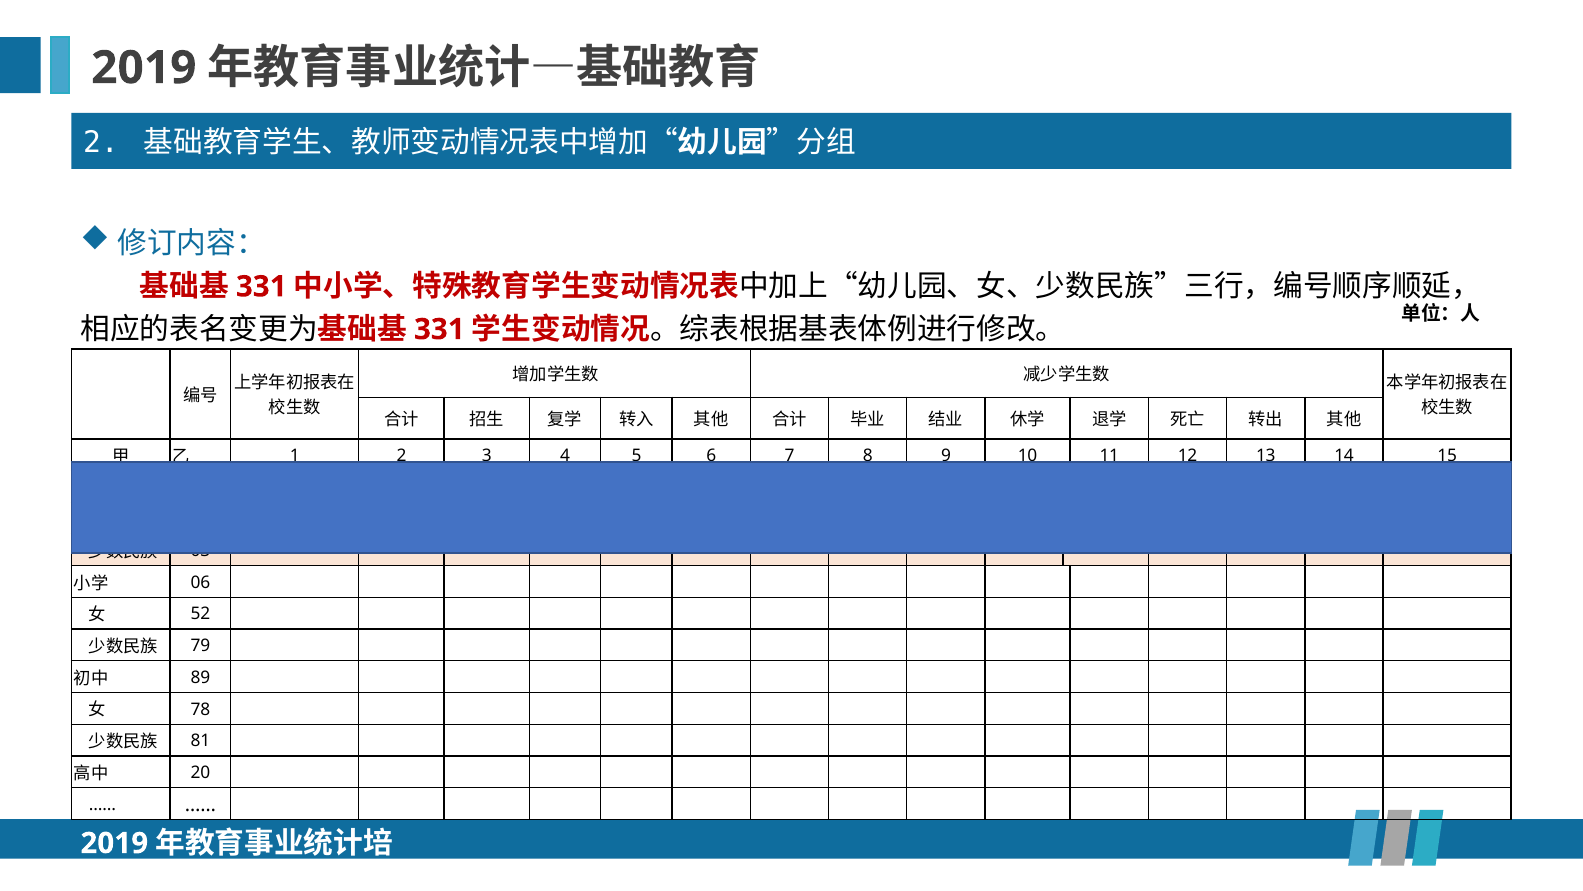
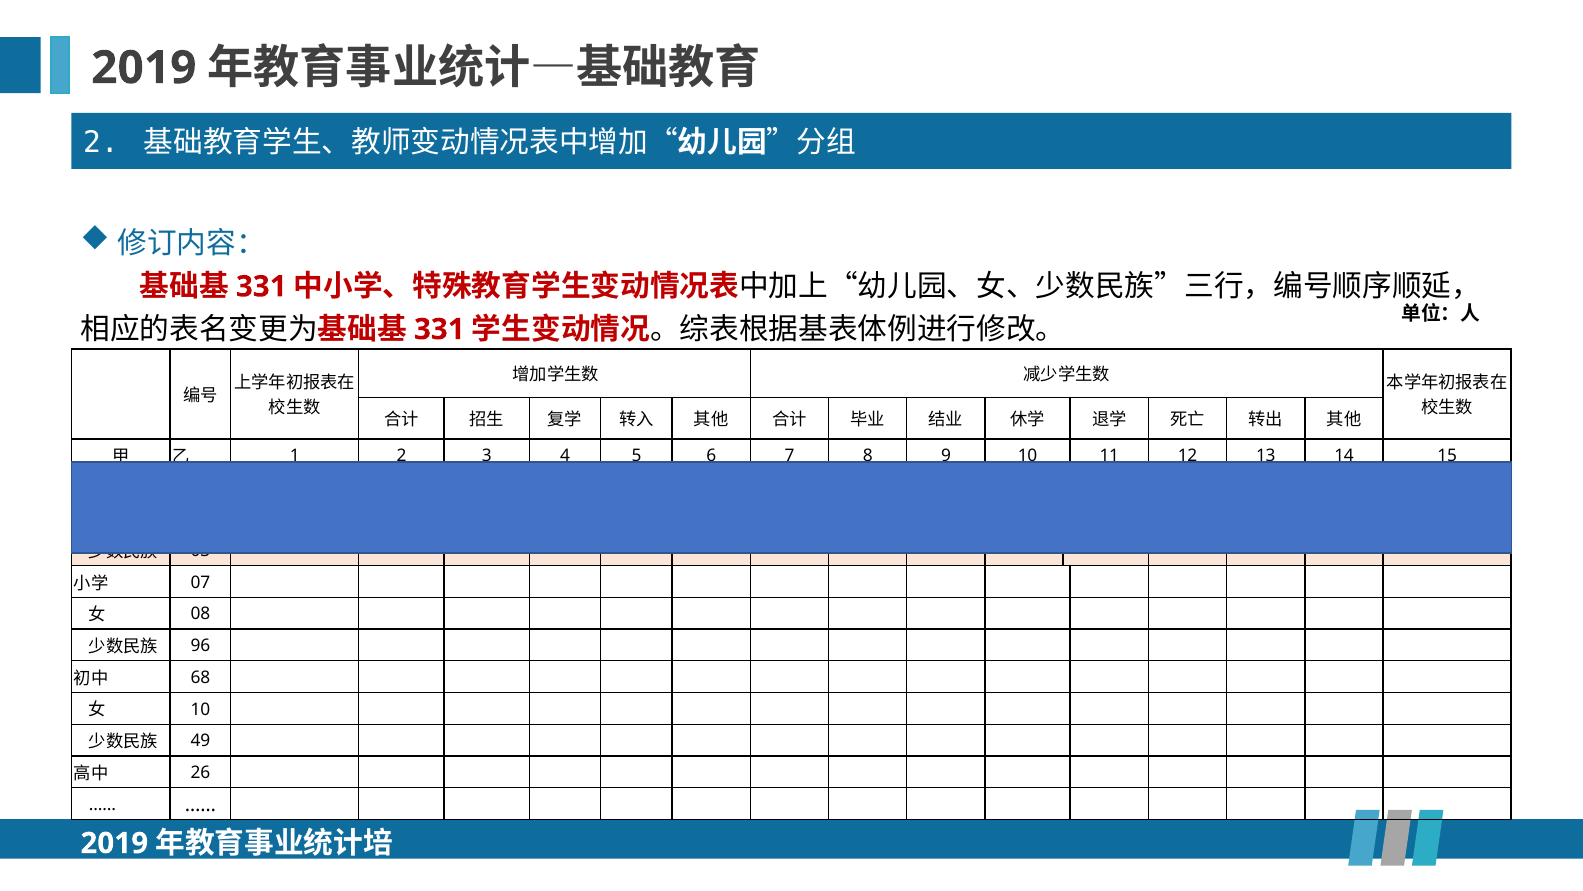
06: 06 -> 07 (200, 582)
52: 52 -> 08 (200, 614)
79: 79 -> 96 (200, 646)
89: 89 -> 68 (200, 677)
78: 78 -> 10 (200, 709)
81: 81 -> 49 (200, 741)
20: 20 -> 26 (200, 772)
